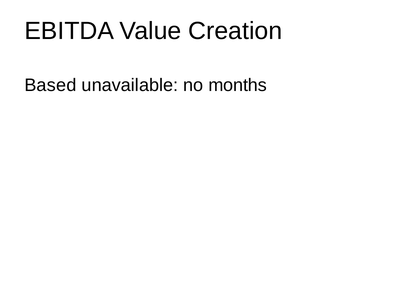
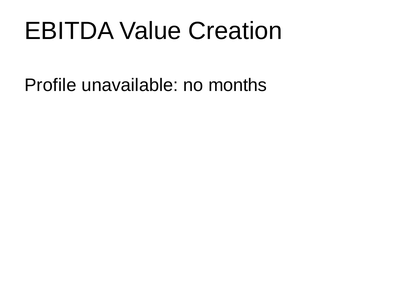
Based: Based -> Profile (50, 85)
